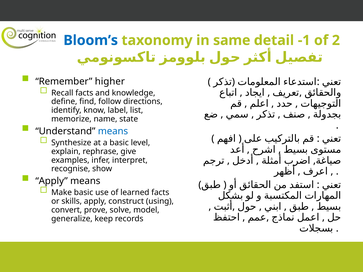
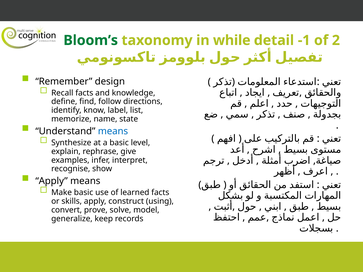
Bloom’s colour: blue -> green (91, 40)
same: same -> while (232, 40)
higher: higher -> design (110, 81)
